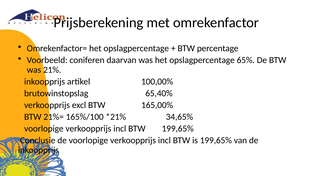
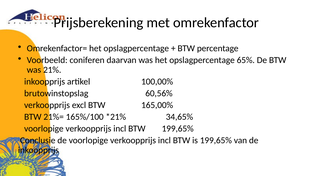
65,40%: 65,40% -> 60,56% (159, 93)
